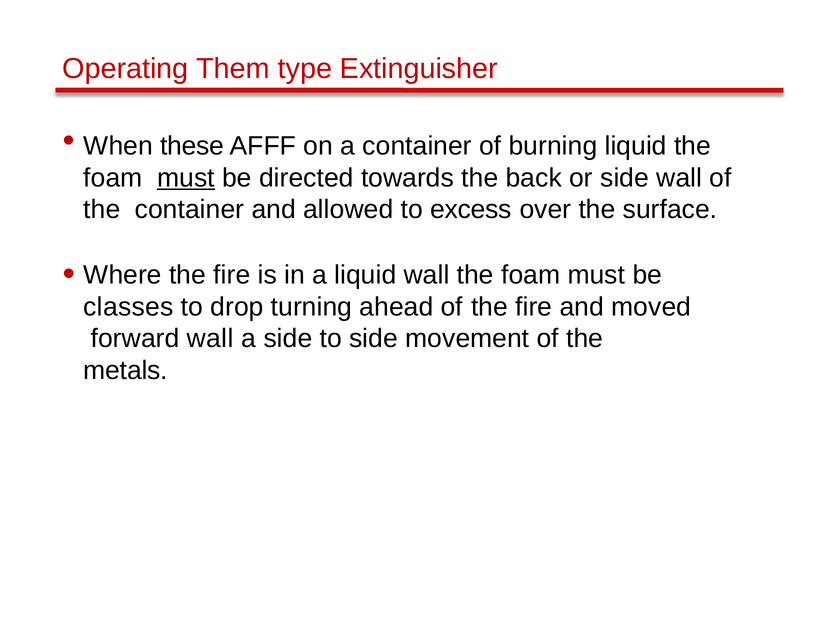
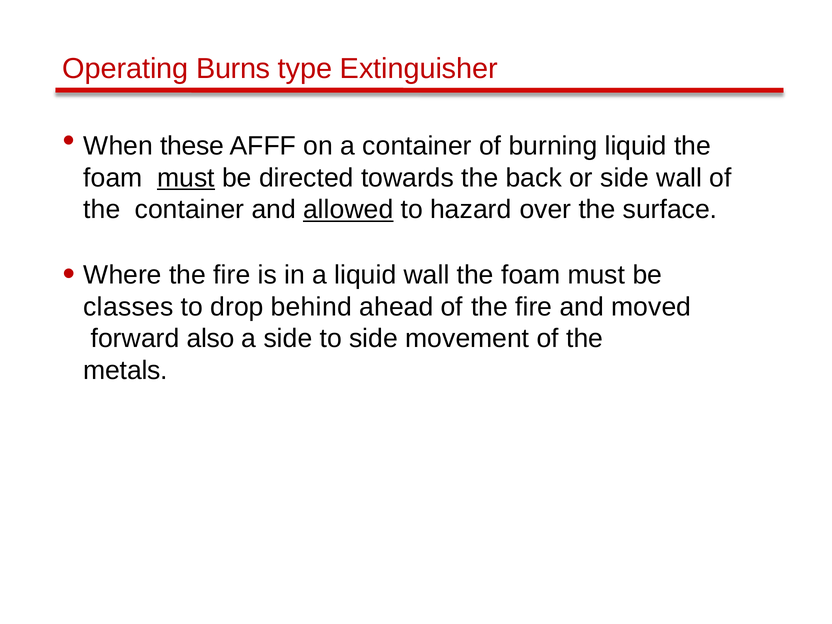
Them: Them -> Burns (233, 69)
allowed underline: none -> present (348, 210)
excess: excess -> hazard (471, 210)
turning: turning -> behind (311, 307)
forward wall: wall -> also (211, 339)
